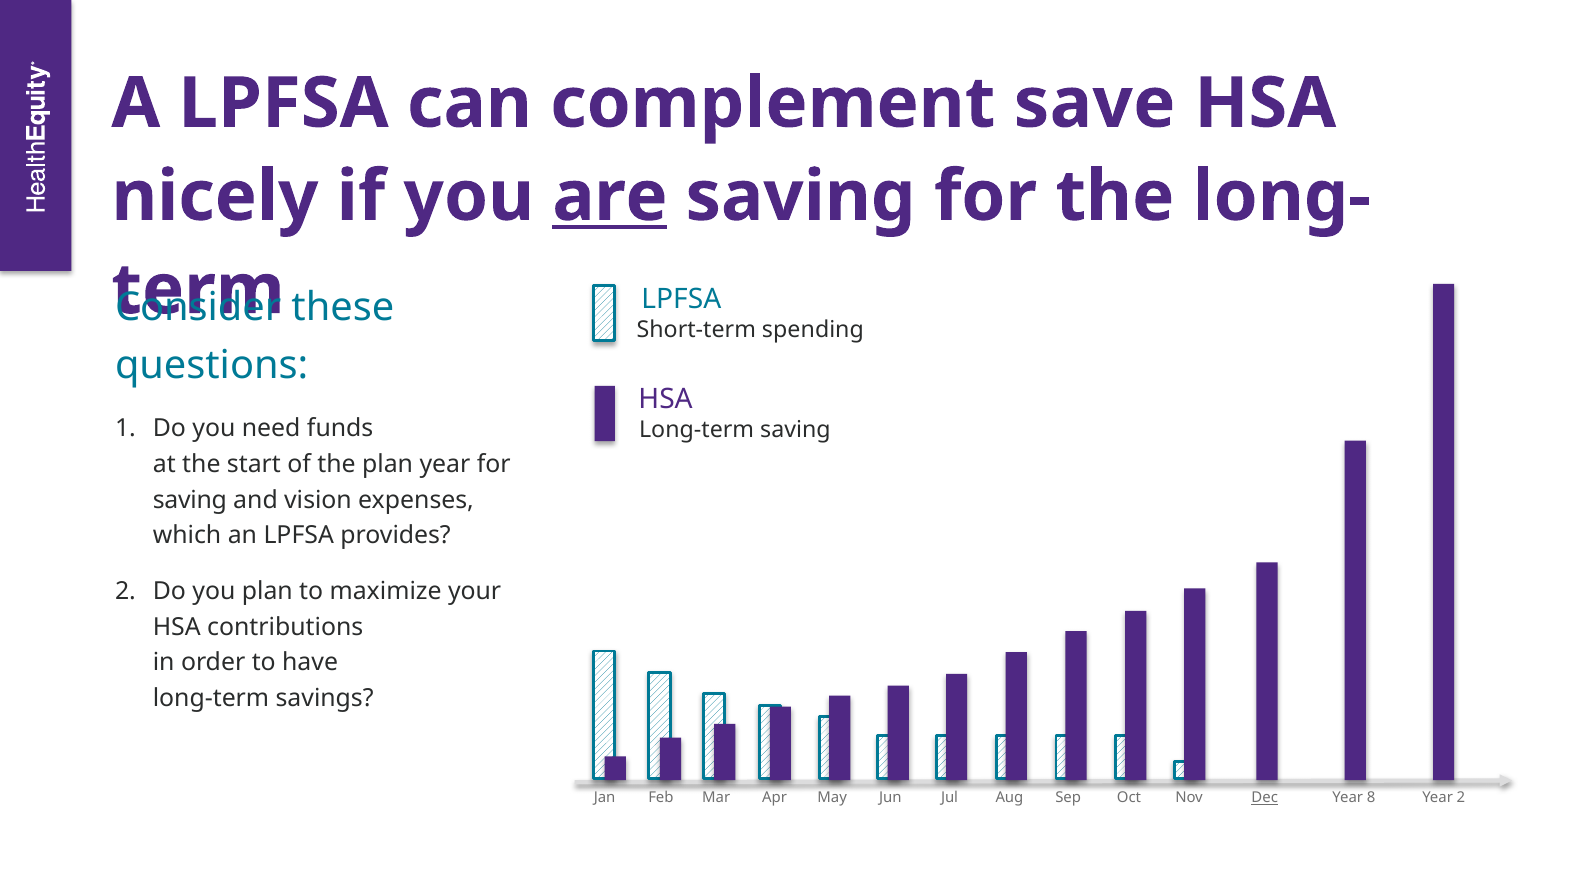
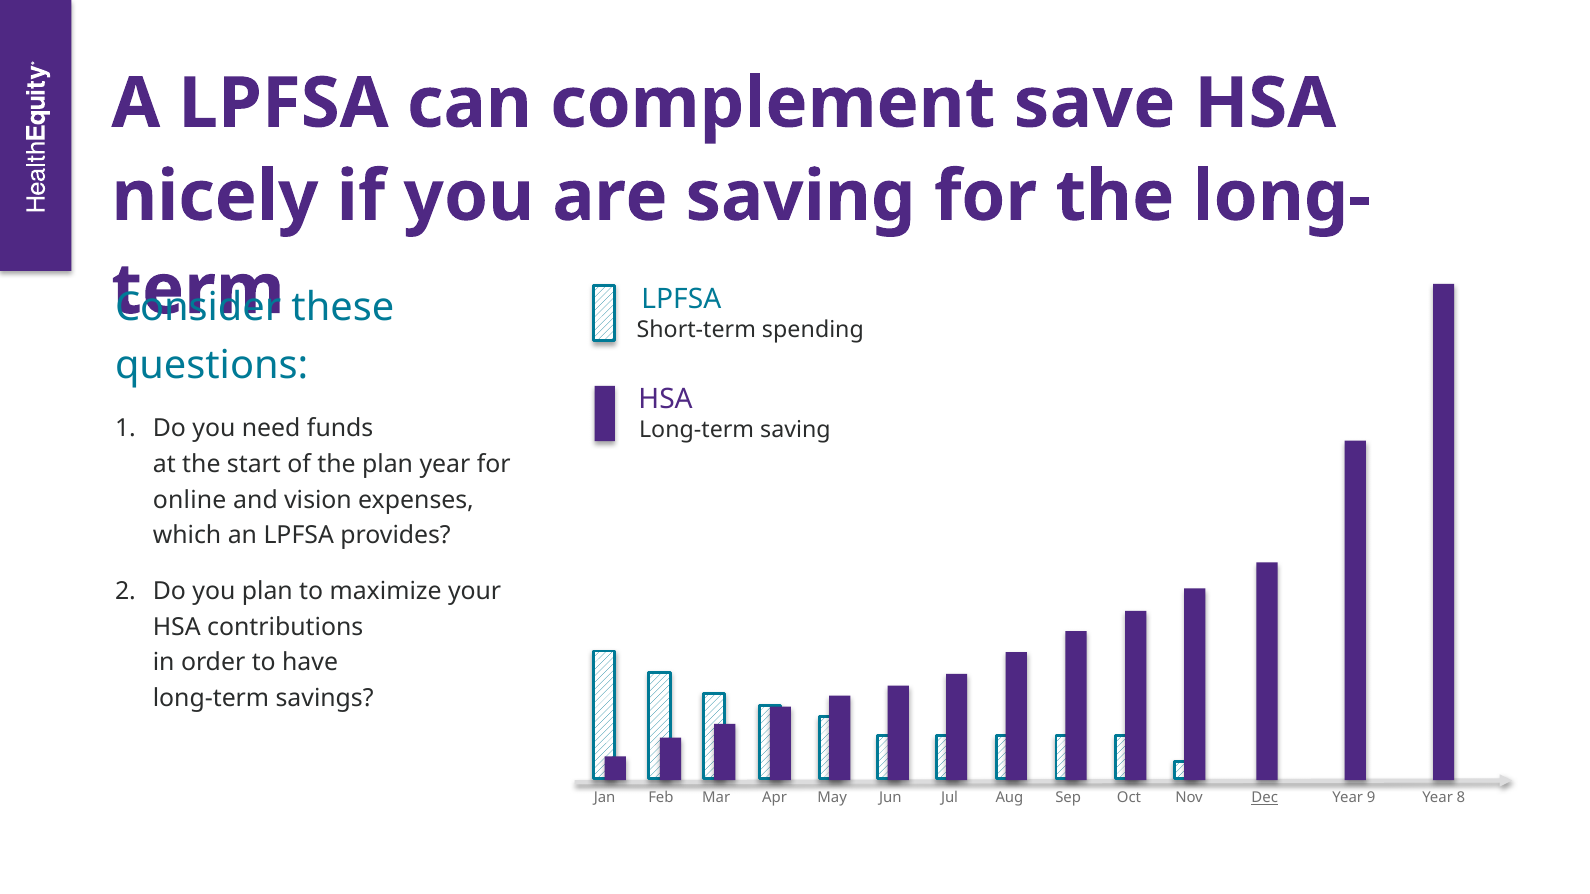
are underline: present -> none (610, 197)
saving: saving -> online (190, 500)
8: 8 -> 9 (1371, 798)
Year 2: 2 -> 8 (1461, 798)
